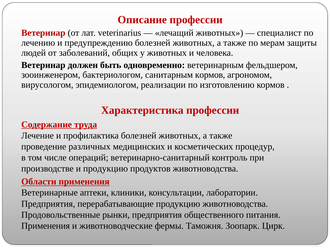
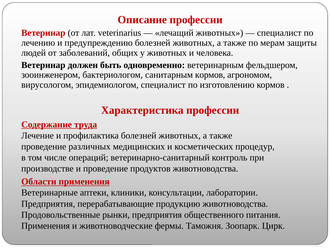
эпидемиологом реализации: реализации -> специалист (163, 85)
и продукцию: продукцию -> проведение (106, 168)
